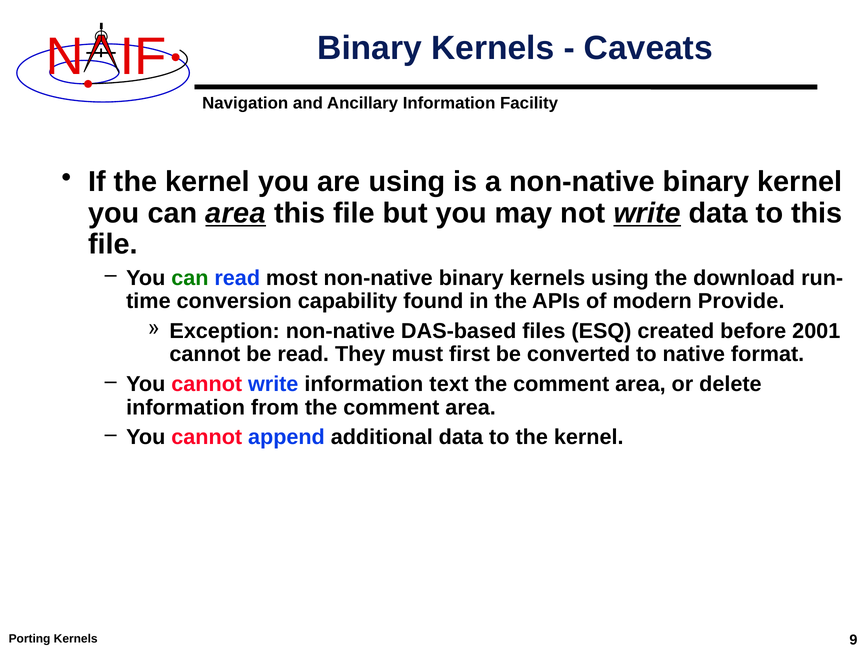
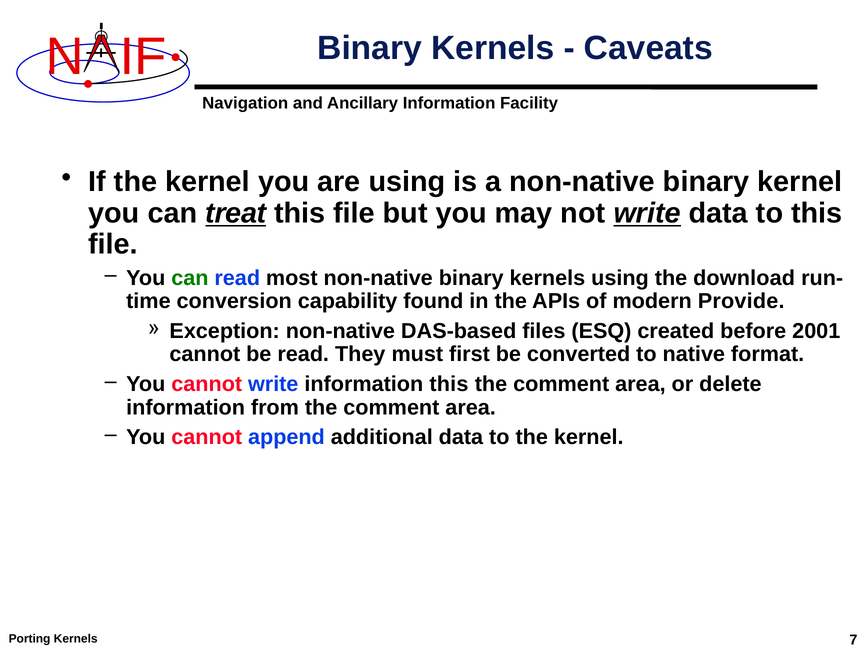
can area: area -> treat (236, 213)
information text: text -> this (449, 385)
9: 9 -> 7 (853, 641)
